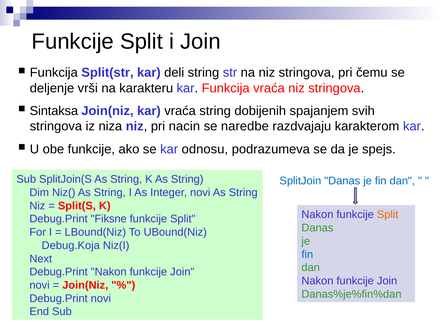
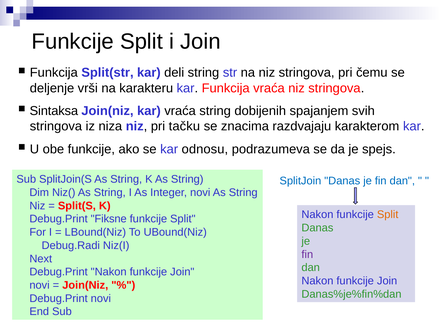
nacin: nacin -> tačku (184, 127)
naredbe: naredbe -> znacima (245, 127)
Debug.Koja: Debug.Koja -> Debug.Radi (71, 246)
fin colour: blue -> purple (307, 255)
